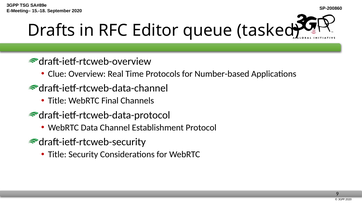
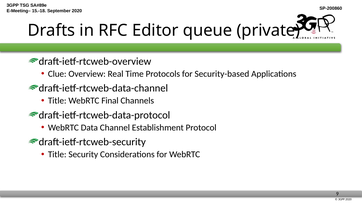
tasked: tasked -> private (268, 30)
Number-based: Number-based -> Security-based (222, 74)
